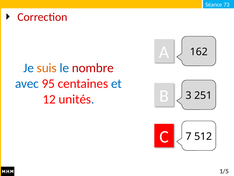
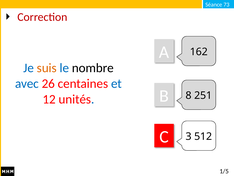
nombre colour: red -> black (93, 68)
95: 95 -> 26 (48, 83)
3: 3 -> 8 (188, 95)
7: 7 -> 3 (188, 136)
